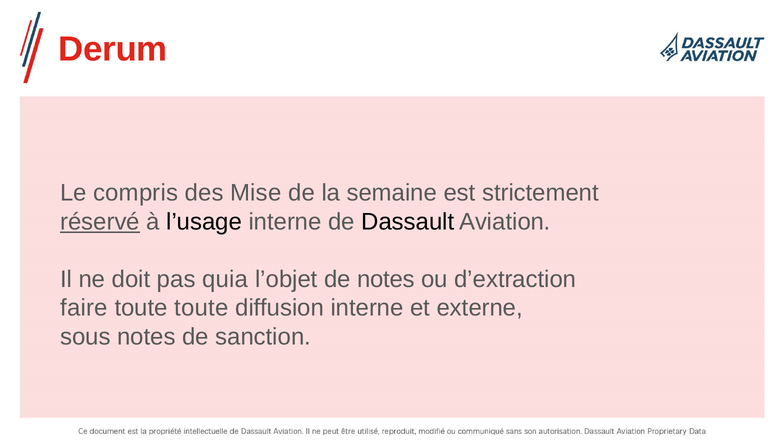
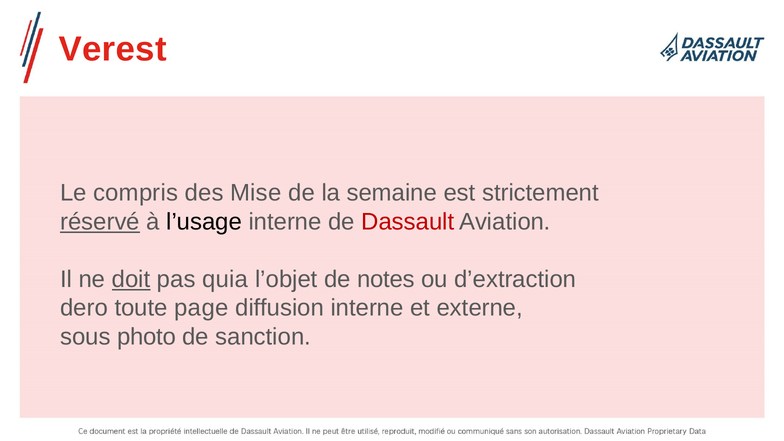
Derum: Derum -> Verest (113, 49)
Dassault colour: black -> red (408, 222)
doit underline: none -> present (131, 279)
faire: faire -> dero (84, 308)
toute toute: toute -> page (201, 308)
sous notes: notes -> photo (147, 337)
